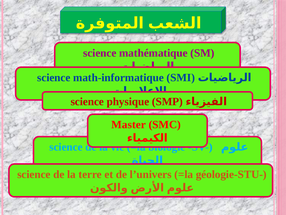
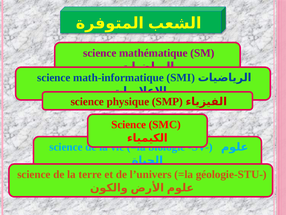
Master: Master -> Science (129, 124)
